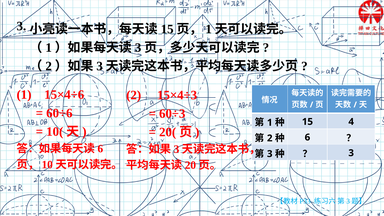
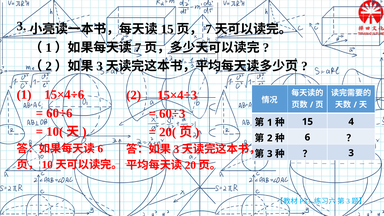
1: 1 -> 7 (209, 29)
3: 3 -> 7 (138, 48)
